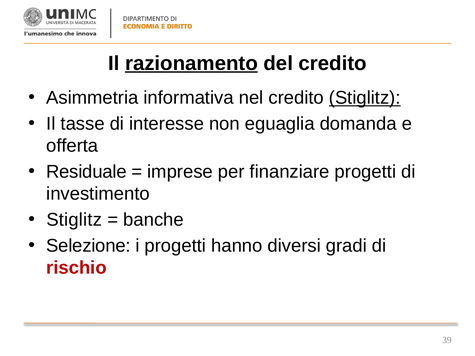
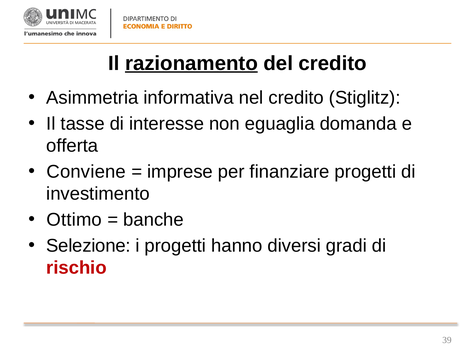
Stiglitz underline: present -> none (365, 98)
Residuale: Residuale -> Conviene (86, 172)
Stiglitz: Stiglitz -> Ottimo (74, 220)
